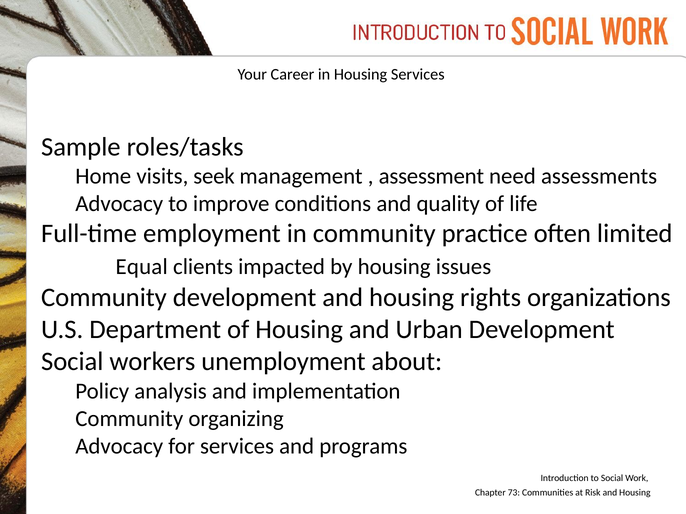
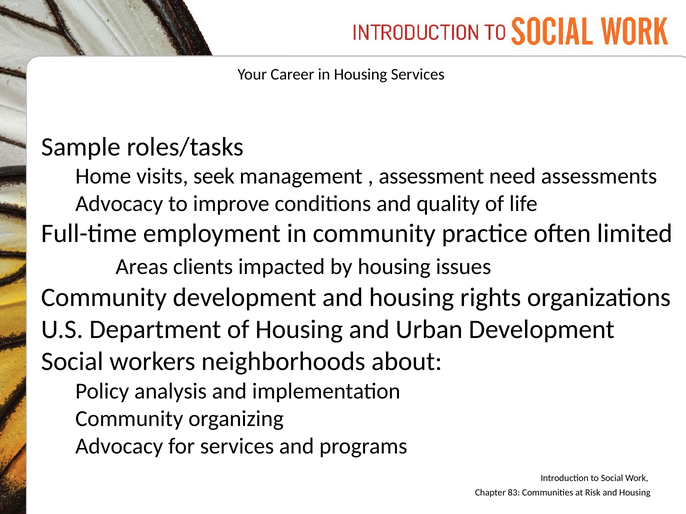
Equal: Equal -> Areas (142, 267)
unemployment: unemployment -> neighborhoods (283, 362)
73: 73 -> 83 (514, 493)
